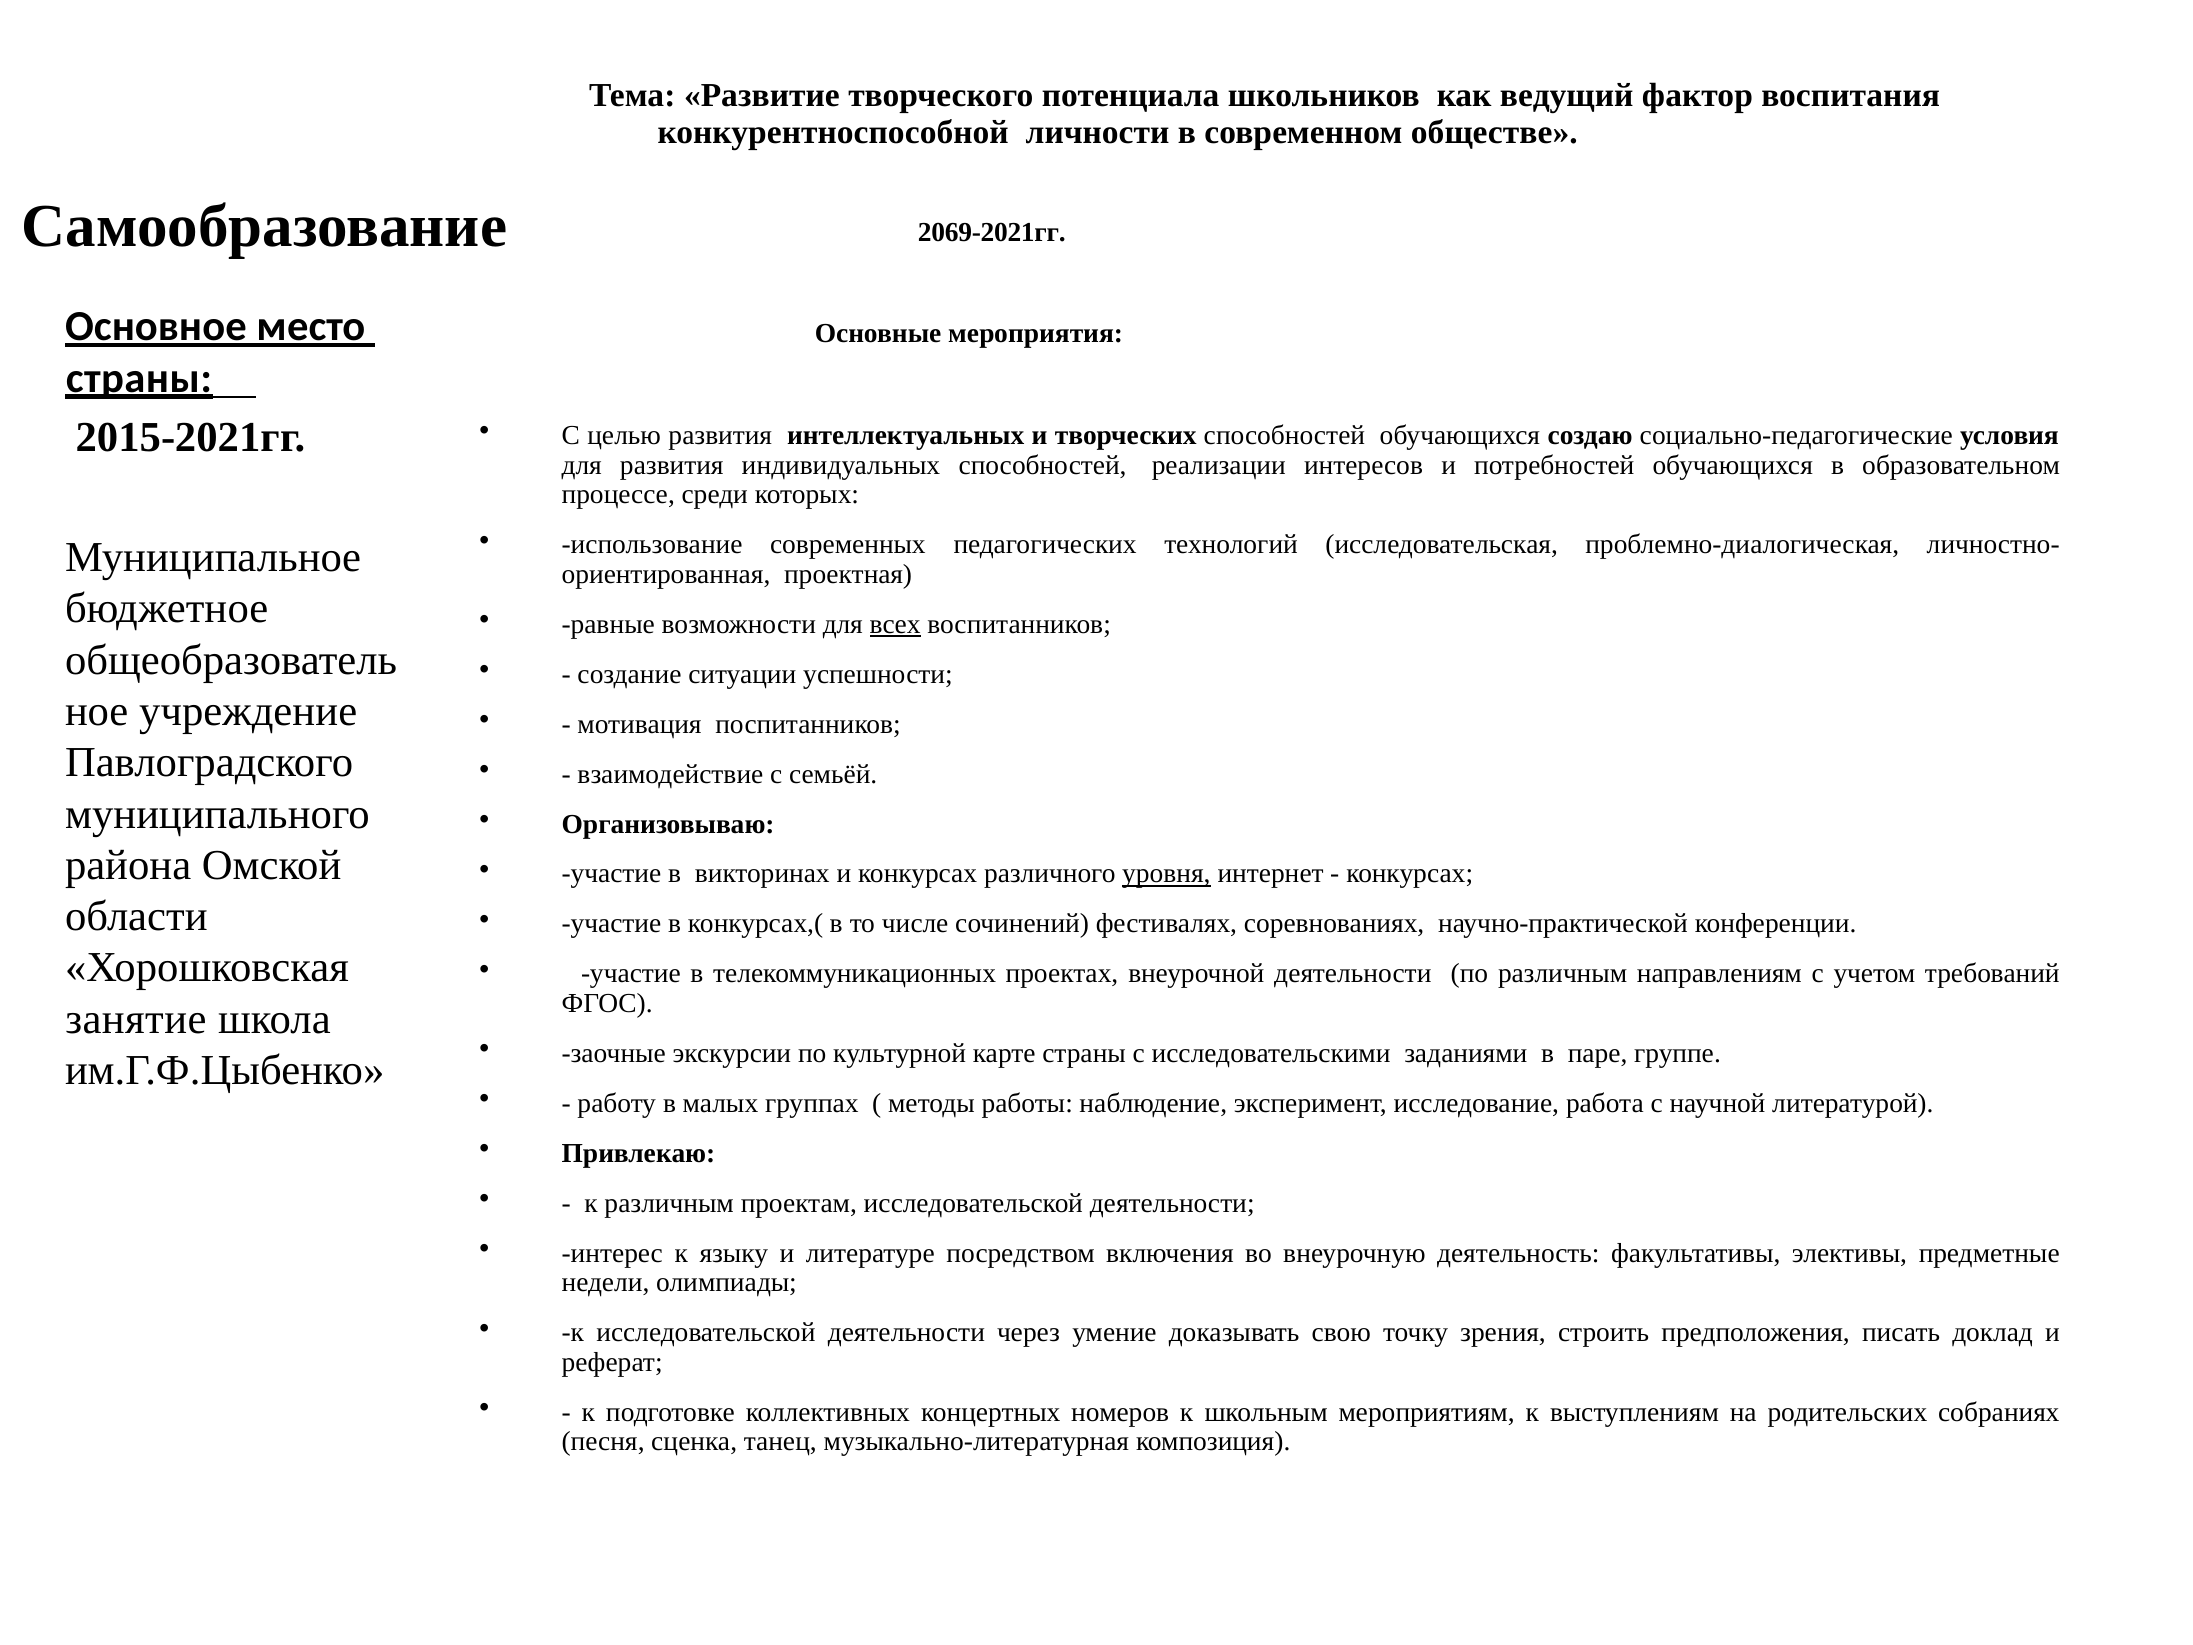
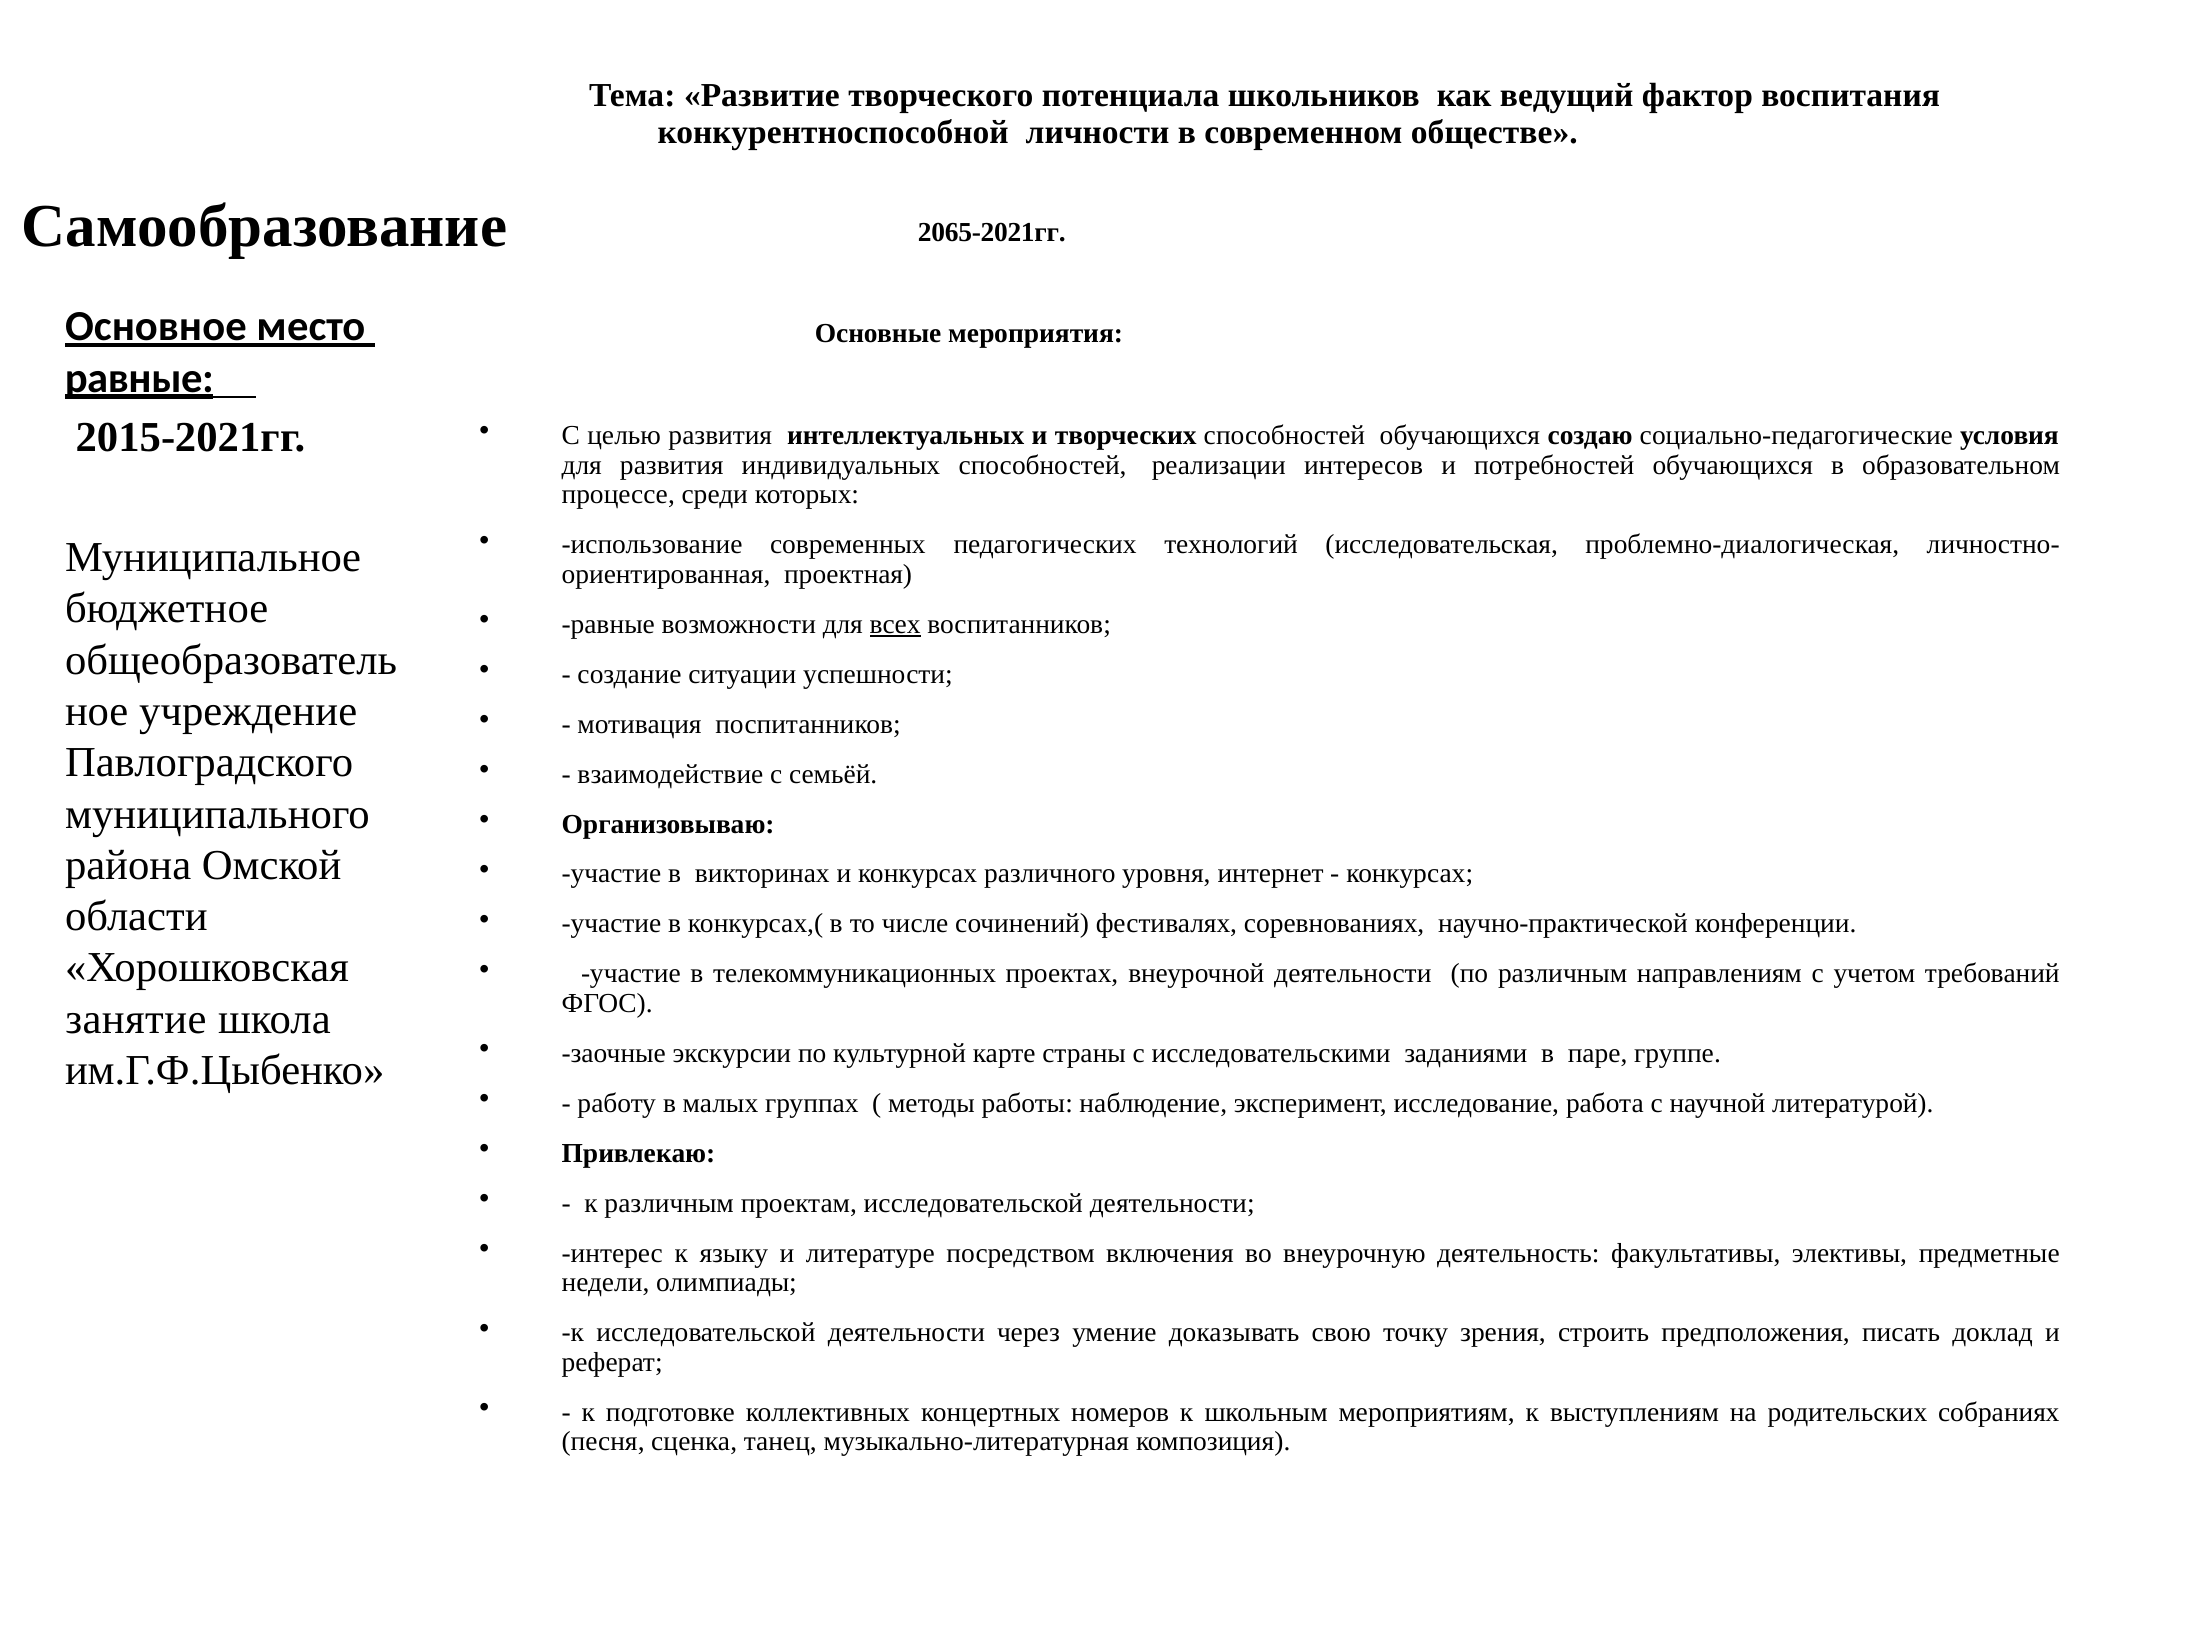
2069-2021гг: 2069-2021гг -> 2065-2021гг (992, 232)
страны: страны -> равные (139, 378)
уровня underline: present -> none (1166, 874)
